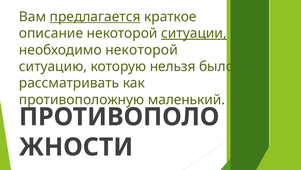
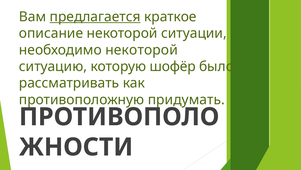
ситуации underline: present -> none (194, 33)
нельзя: нельзя -> шофёр (173, 66)
маленький: маленький -> придумать (186, 99)
